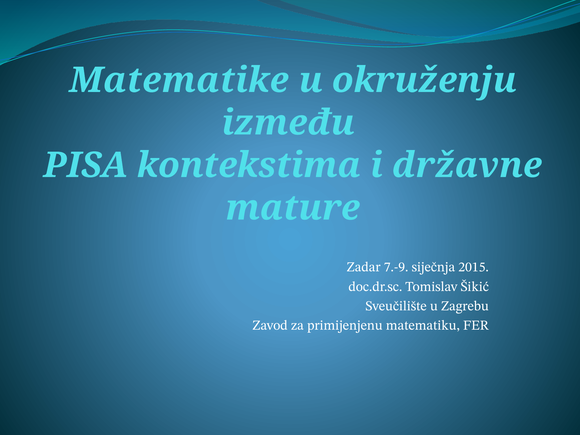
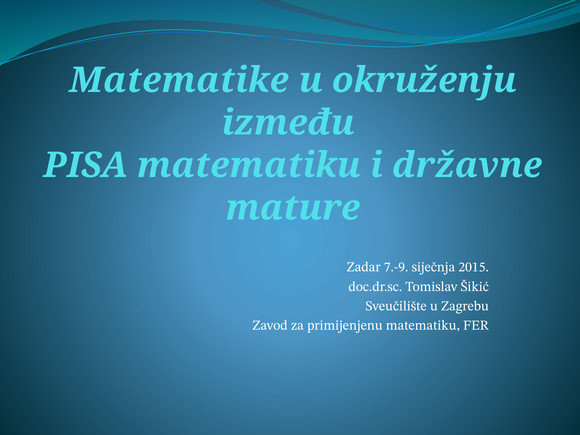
PISA kontekstima: kontekstima -> matematiku (249, 165)
